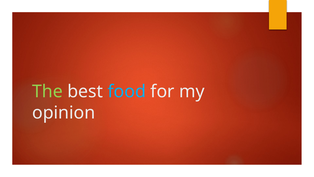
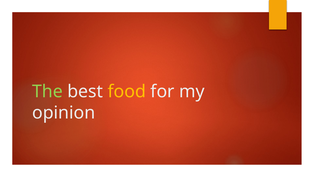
food colour: light blue -> yellow (127, 91)
